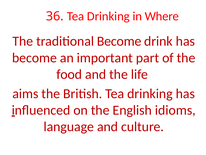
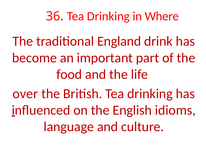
traditional Become: Become -> England (119, 41)
aims: aims -> over (25, 93)
